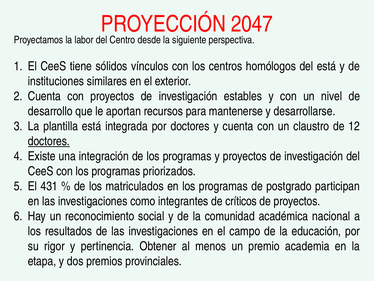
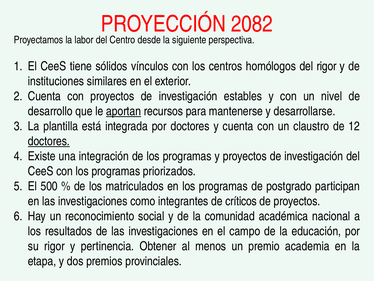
2047: 2047 -> 2082 (252, 24)
del está: está -> rigor (327, 66)
aportan underline: none -> present (124, 111)
431: 431 -> 500 (49, 186)
